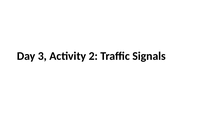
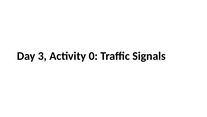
2: 2 -> 0 (93, 56)
